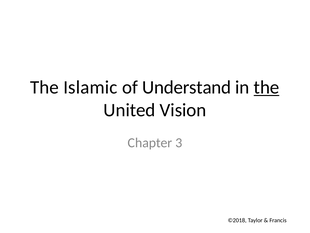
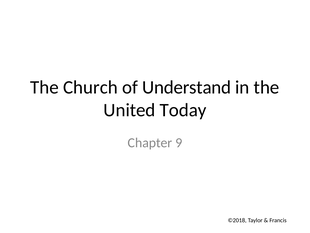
Islamic: Islamic -> Church (90, 87)
the underline: present -> none (267, 87)
Vision: Vision -> Today (183, 110)
3: 3 -> 9 (179, 143)
